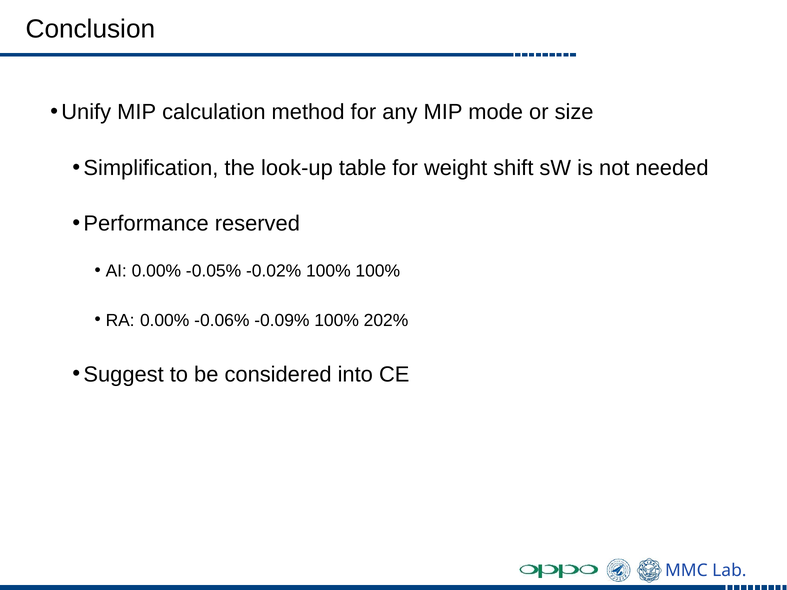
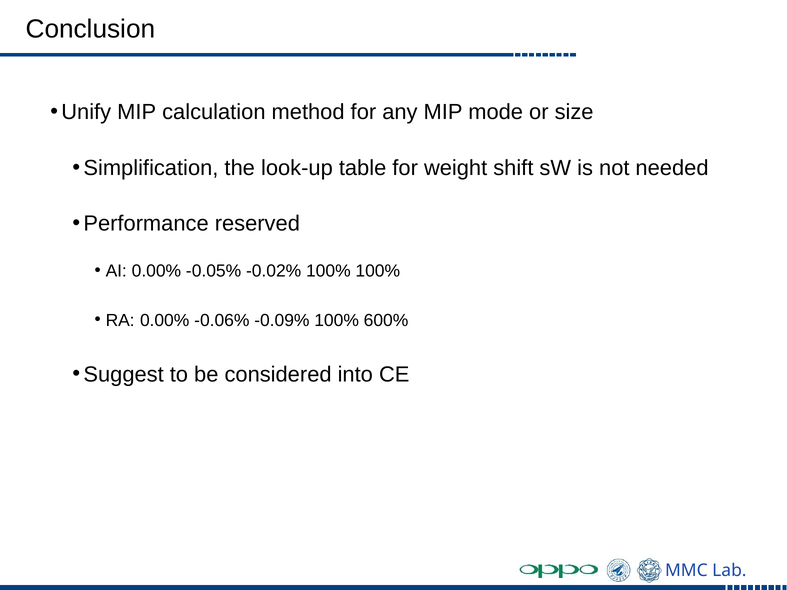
202%: 202% -> 600% (386, 321)
